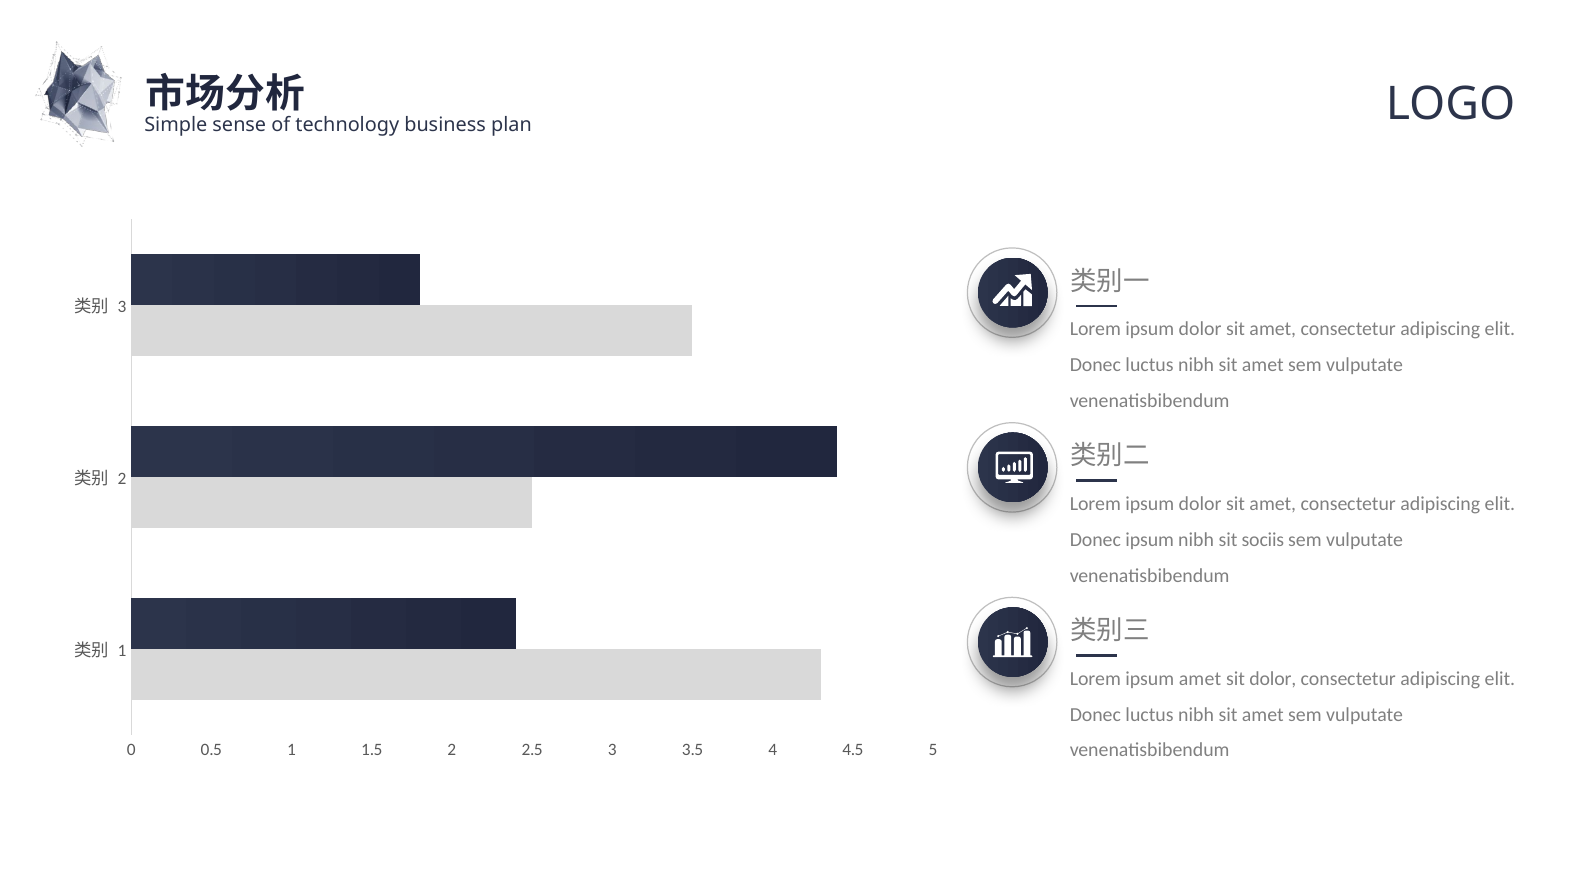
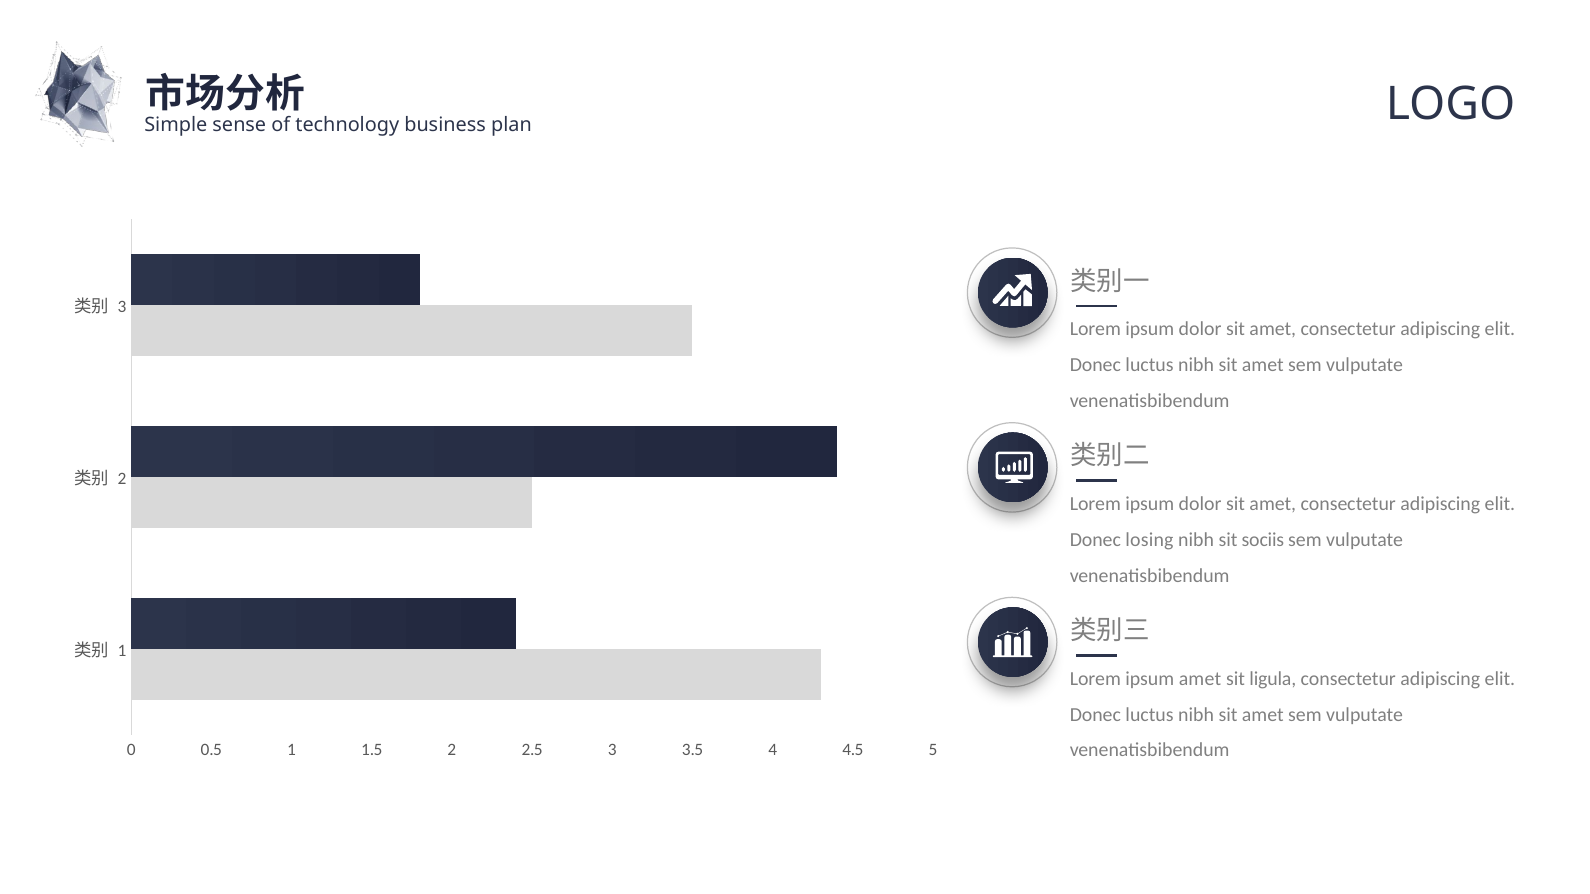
Donec ipsum: ipsum -> losing (1150, 540)
sit dolor: dolor -> ligula (1273, 679)
